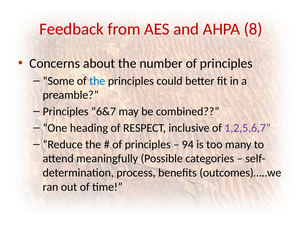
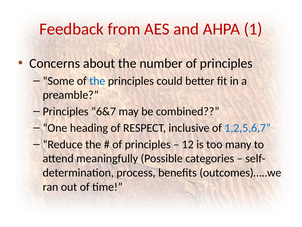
8: 8 -> 1 (253, 29)
1,2,5,6,7 colour: purple -> blue (248, 128)
94: 94 -> 12 (188, 144)
